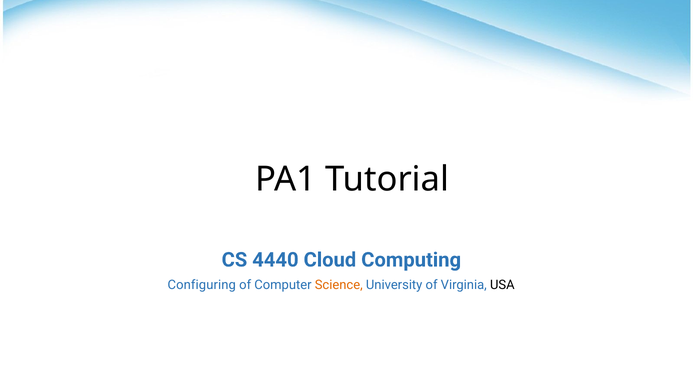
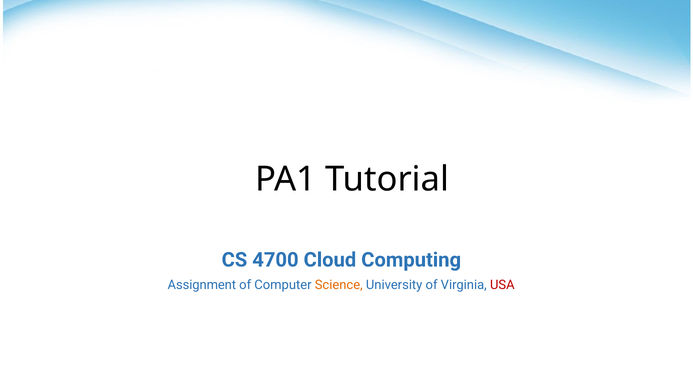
4440: 4440 -> 4700 (275, 260)
Configuring: Configuring -> Assignment (202, 285)
USA colour: black -> red (502, 285)
